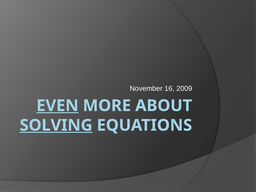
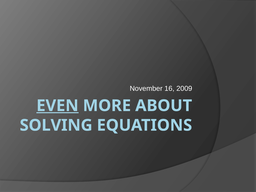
SOLVING underline: present -> none (56, 125)
